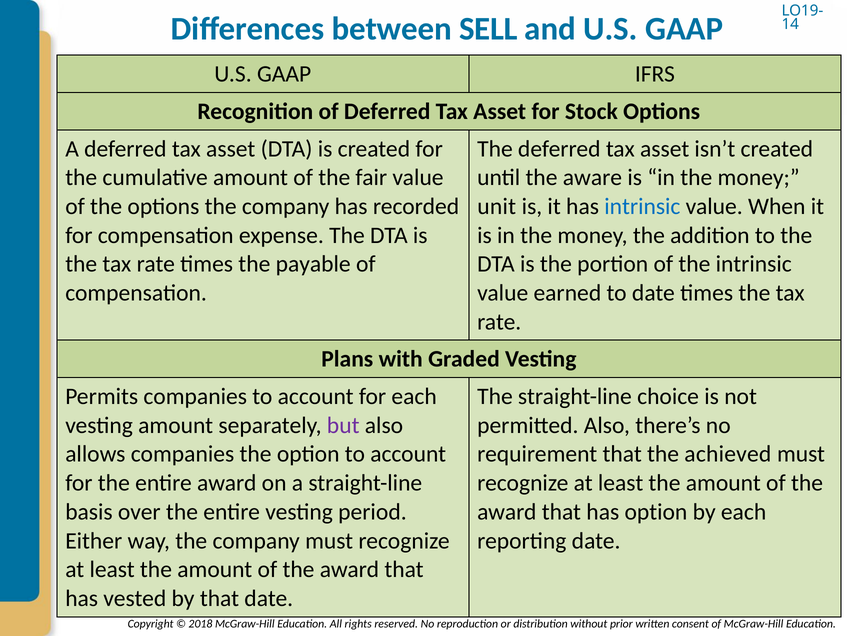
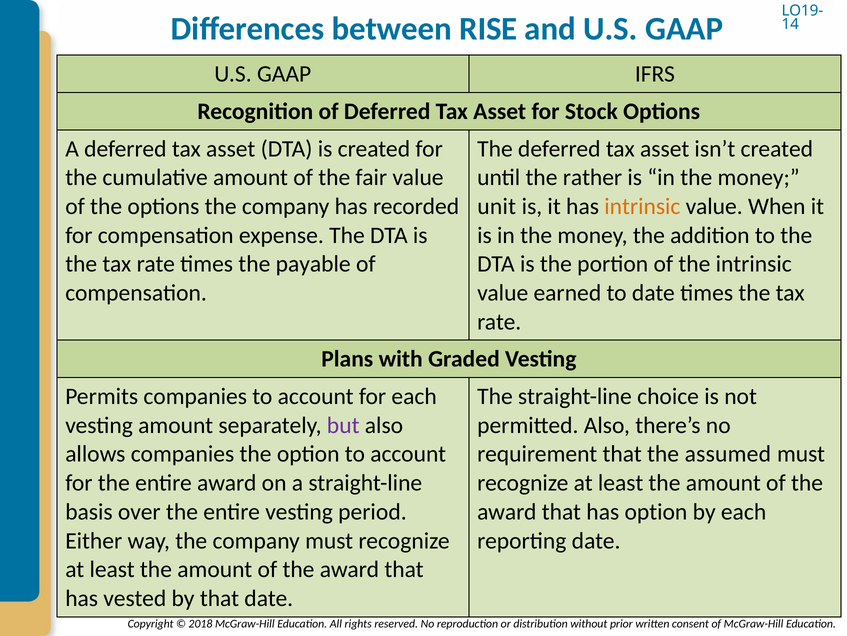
SELL: SELL -> RISE (488, 29)
aware: aware -> rather (592, 177)
intrinsic colour: blue -> orange (642, 206)
achieved: achieved -> assumed (728, 454)
